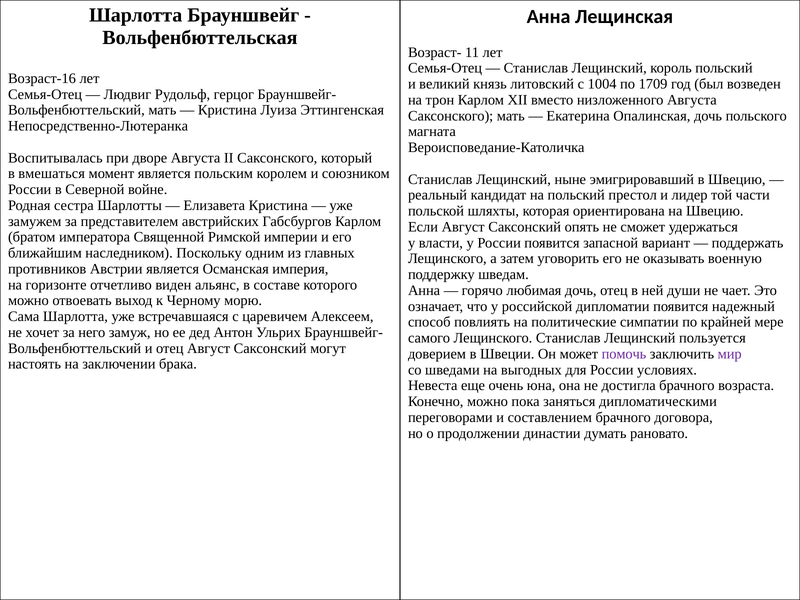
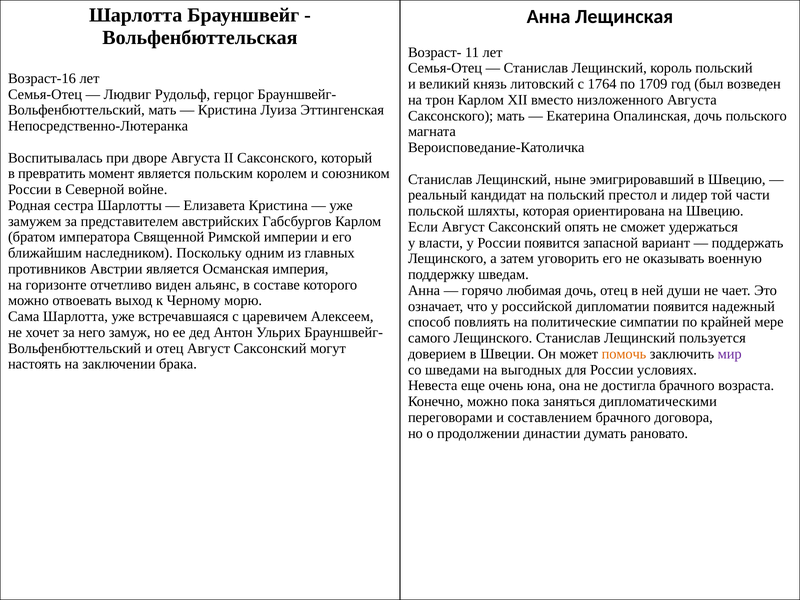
1004: 1004 -> 1764 (602, 84)
вмешаться: вмешаться -> превратить (52, 174)
помочь colour: purple -> orange (624, 354)
